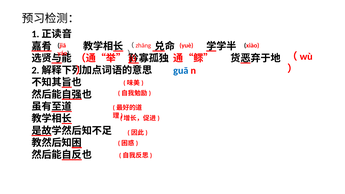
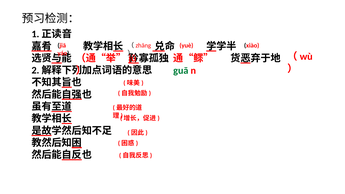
guā colour: blue -> green (181, 70)
